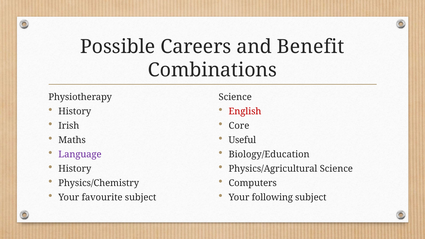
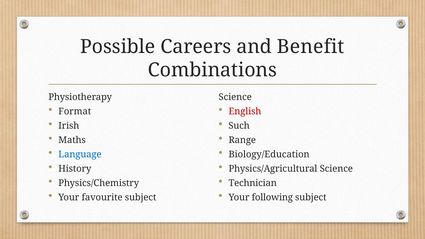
History: History -> Format (75, 111)
Core: Core -> Such (239, 126)
Useful: Useful -> Range (242, 140)
Language colour: purple -> blue (80, 154)
Computers: Computers -> Technician (253, 183)
